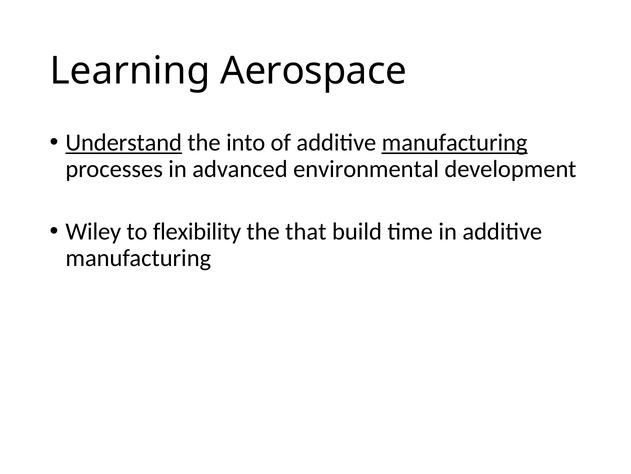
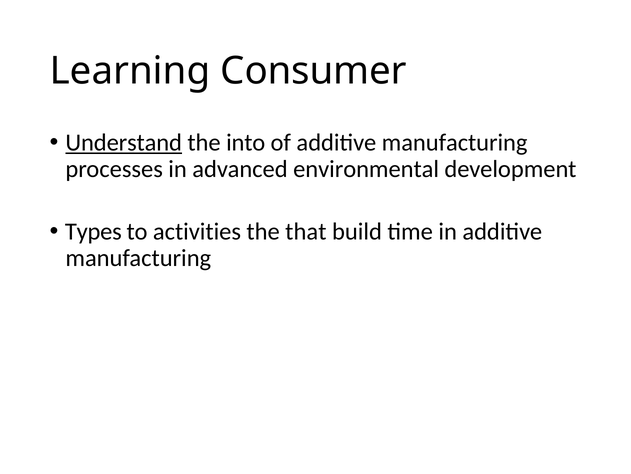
Aerospace: Aerospace -> Consumer (314, 71)
manufacturing underline: present -> none (455, 142)
Wiley: Wiley -> Types (93, 231)
flexibility: flexibility -> activities (197, 231)
